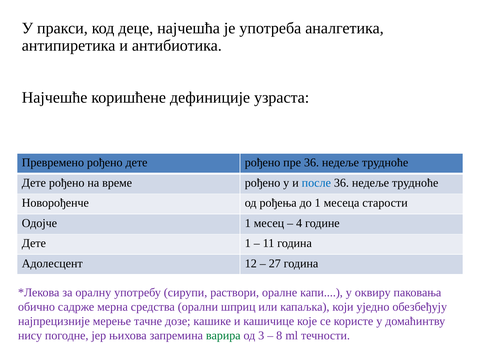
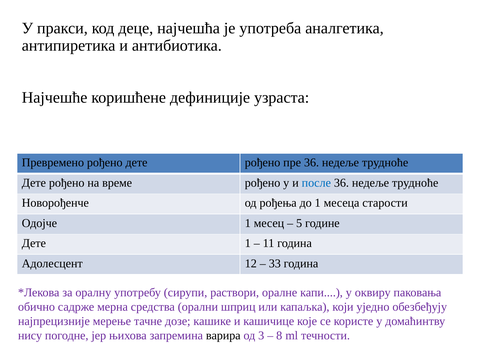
4: 4 -> 5 (299, 223)
27: 27 -> 33 (275, 263)
варира colour: green -> black (223, 336)
